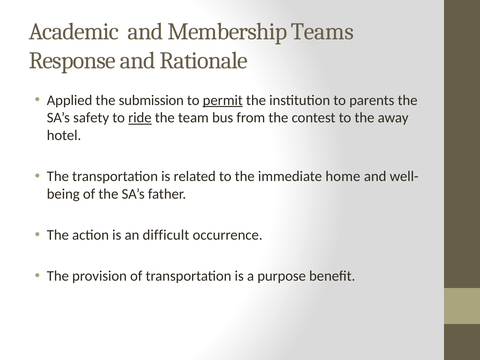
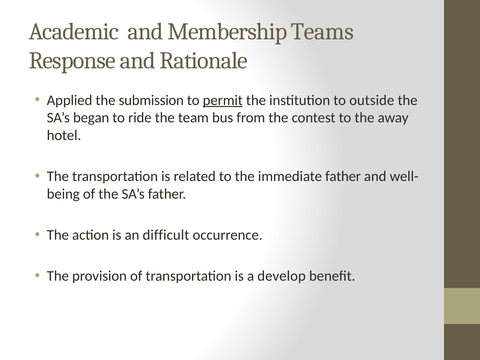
parents: parents -> outside (372, 100)
safety: safety -> began (91, 118)
ride underline: present -> none (140, 118)
immediate home: home -> father (343, 176)
purpose: purpose -> develop (282, 276)
